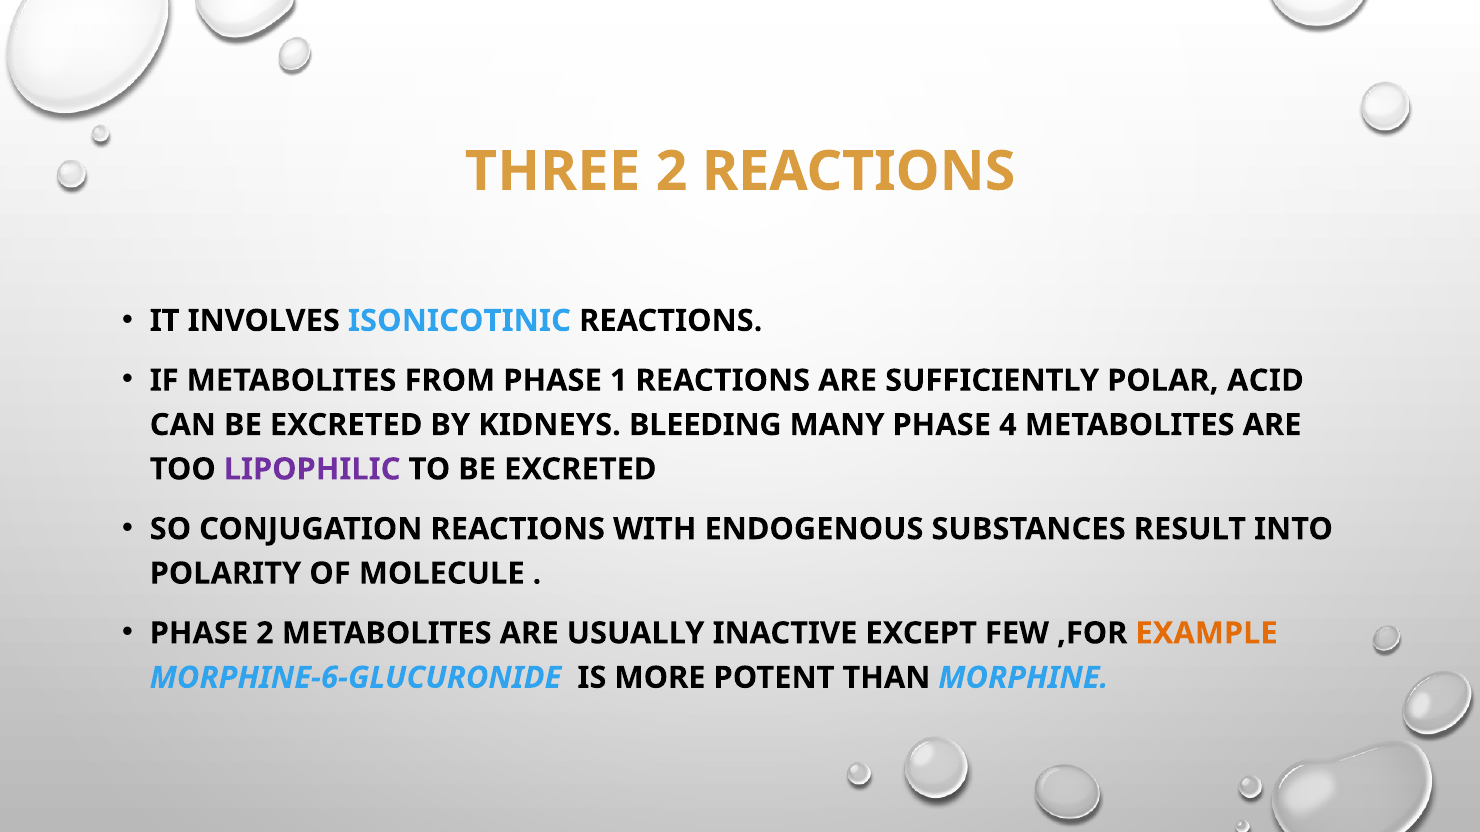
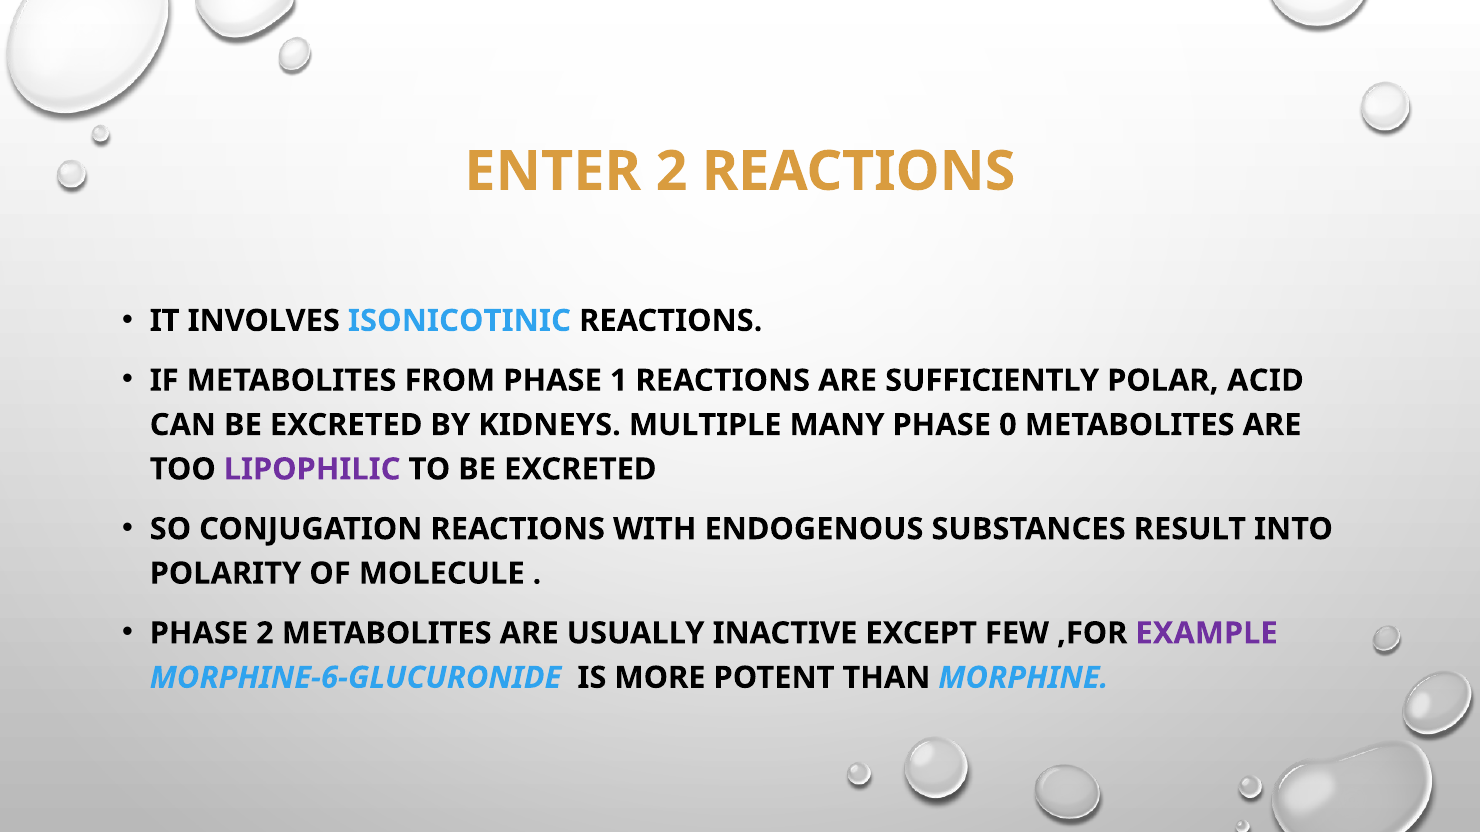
THREE: THREE -> ENTER (553, 172)
BLEEDING: BLEEDING -> MULTIPLE (705, 425)
4: 4 -> 0 (1008, 425)
EXAMPLE colour: orange -> purple (1207, 634)
